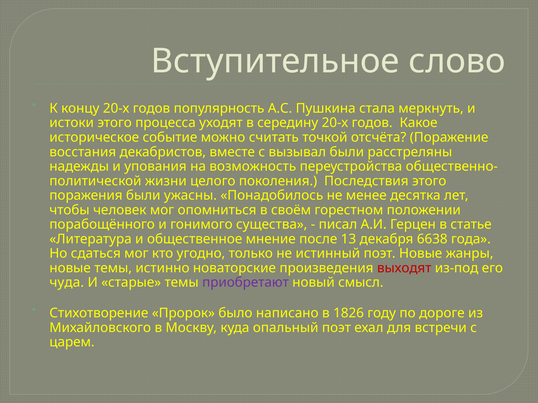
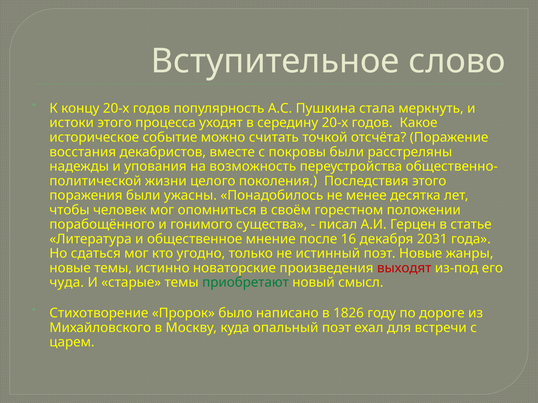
вызывал: вызывал -> покровы (297, 152)
13: 13 -> 16 (348, 239)
6638: 6638 -> 2031 (432, 239)
приобретают colour: purple -> green (246, 283)
